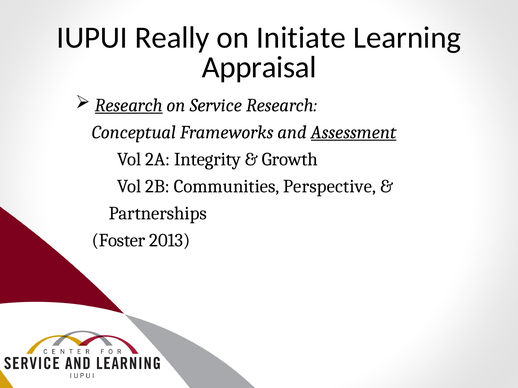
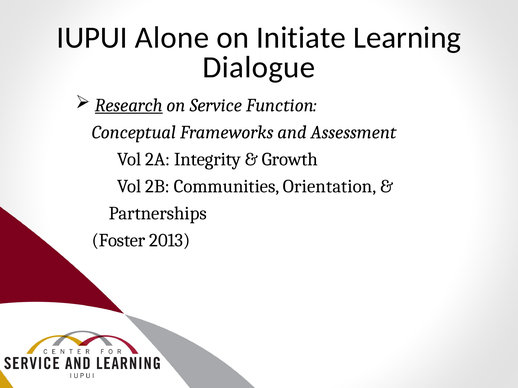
Really: Really -> Alone (172, 38)
Appraisal: Appraisal -> Dialogue (259, 67)
Service Research: Research -> Function (282, 105)
Assessment underline: present -> none (354, 132)
Perspective: Perspective -> Orientation (330, 186)
